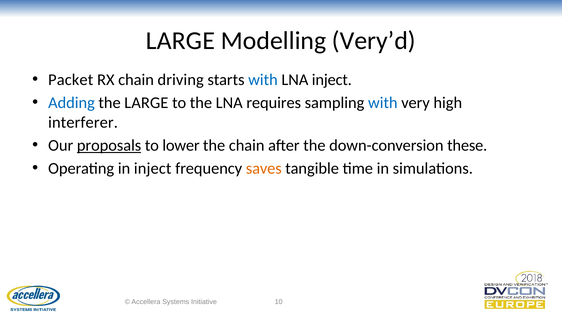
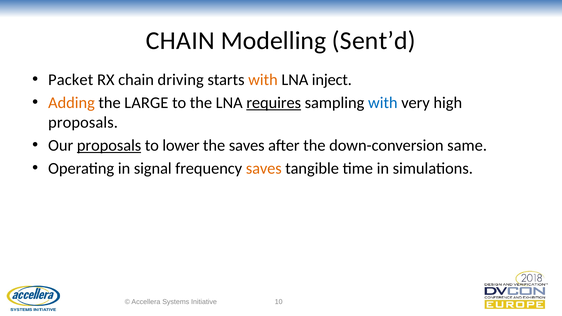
LARGE: LARGE -> CHAIN (180, 41)
Very’d: Very’d -> Sent’d (374, 41)
with colour: blue -> orange (263, 80)
Adding colour: blue -> orange (71, 103)
requires underline: none -> present (274, 103)
interferer: interferer -> proposals (83, 122)
the chain: chain -> saves (247, 145)
these: these -> same (467, 145)
in inject: inject -> signal (153, 168)
